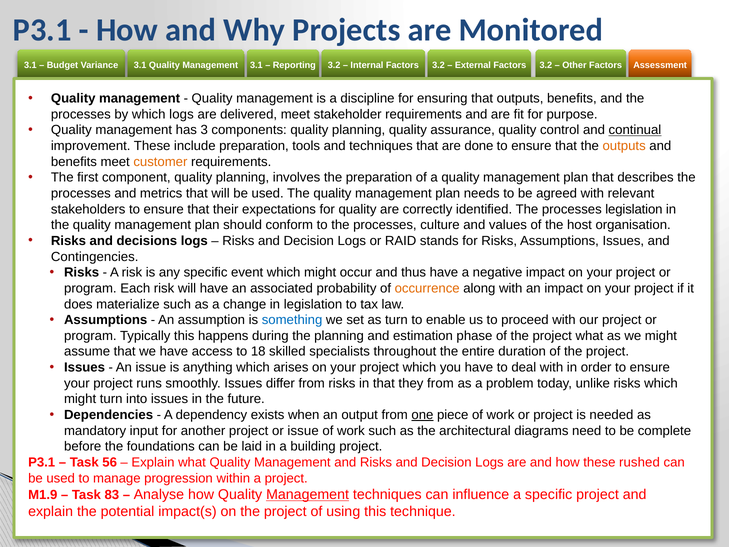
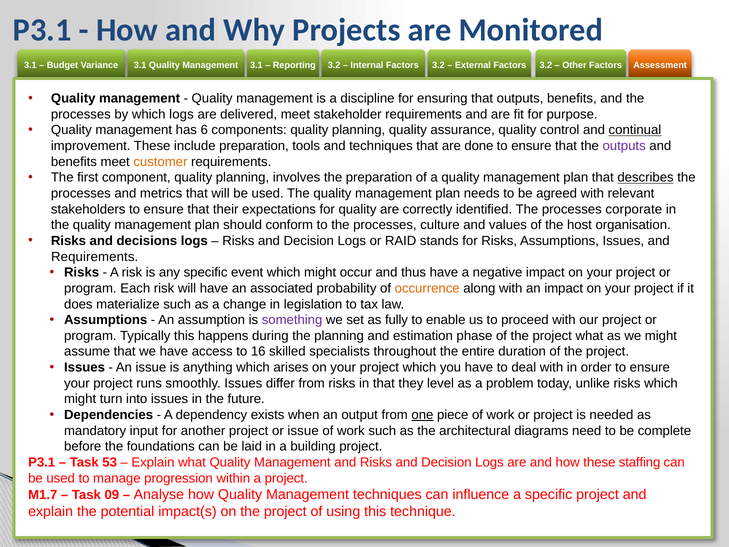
3: 3 -> 6 (204, 130)
outputs colour: orange -> purple (624, 146)
describes underline: none -> present (646, 178)
processes legislation: legislation -> corporate (634, 209)
Contingencies: Contingencies -> Requirements (95, 257)
something colour: blue -> purple (292, 320)
as turn: turn -> fully (396, 320)
18: 18 -> 16 (258, 351)
they from: from -> level (441, 383)
56: 56 -> 53 (110, 462)
rushed: rushed -> staffing (640, 462)
M1.9: M1.9 -> M1.7 (43, 495)
83: 83 -> 09 (112, 495)
Management underline: present -> none (308, 494)
